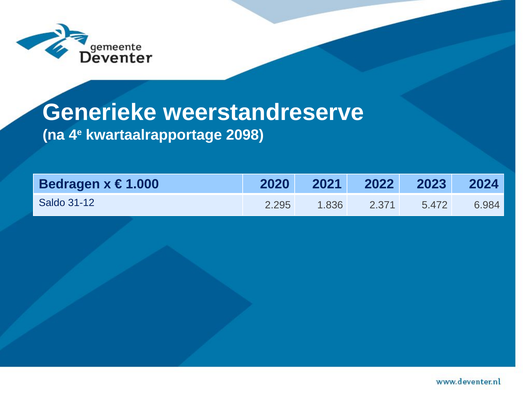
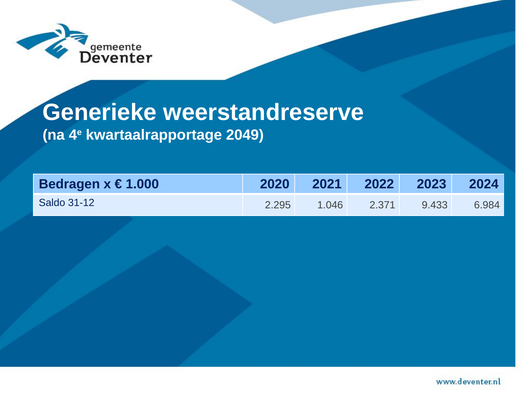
2098: 2098 -> 2049 (245, 135)
1.836: 1.836 -> 1.046 (330, 205)
5.472: 5.472 -> 9.433 (435, 205)
